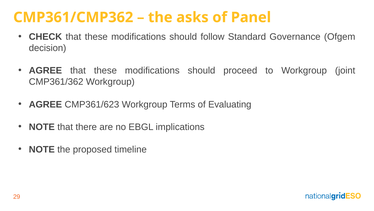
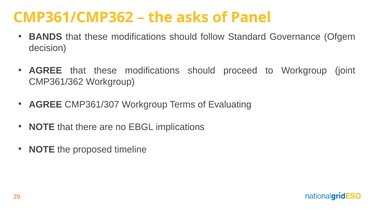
CHECK: CHECK -> BANDS (45, 37)
CMP361/623: CMP361/623 -> CMP361/307 (92, 104)
